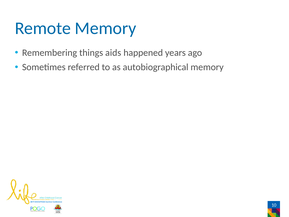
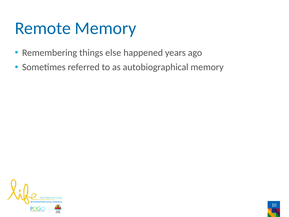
aids: aids -> else (113, 53)
